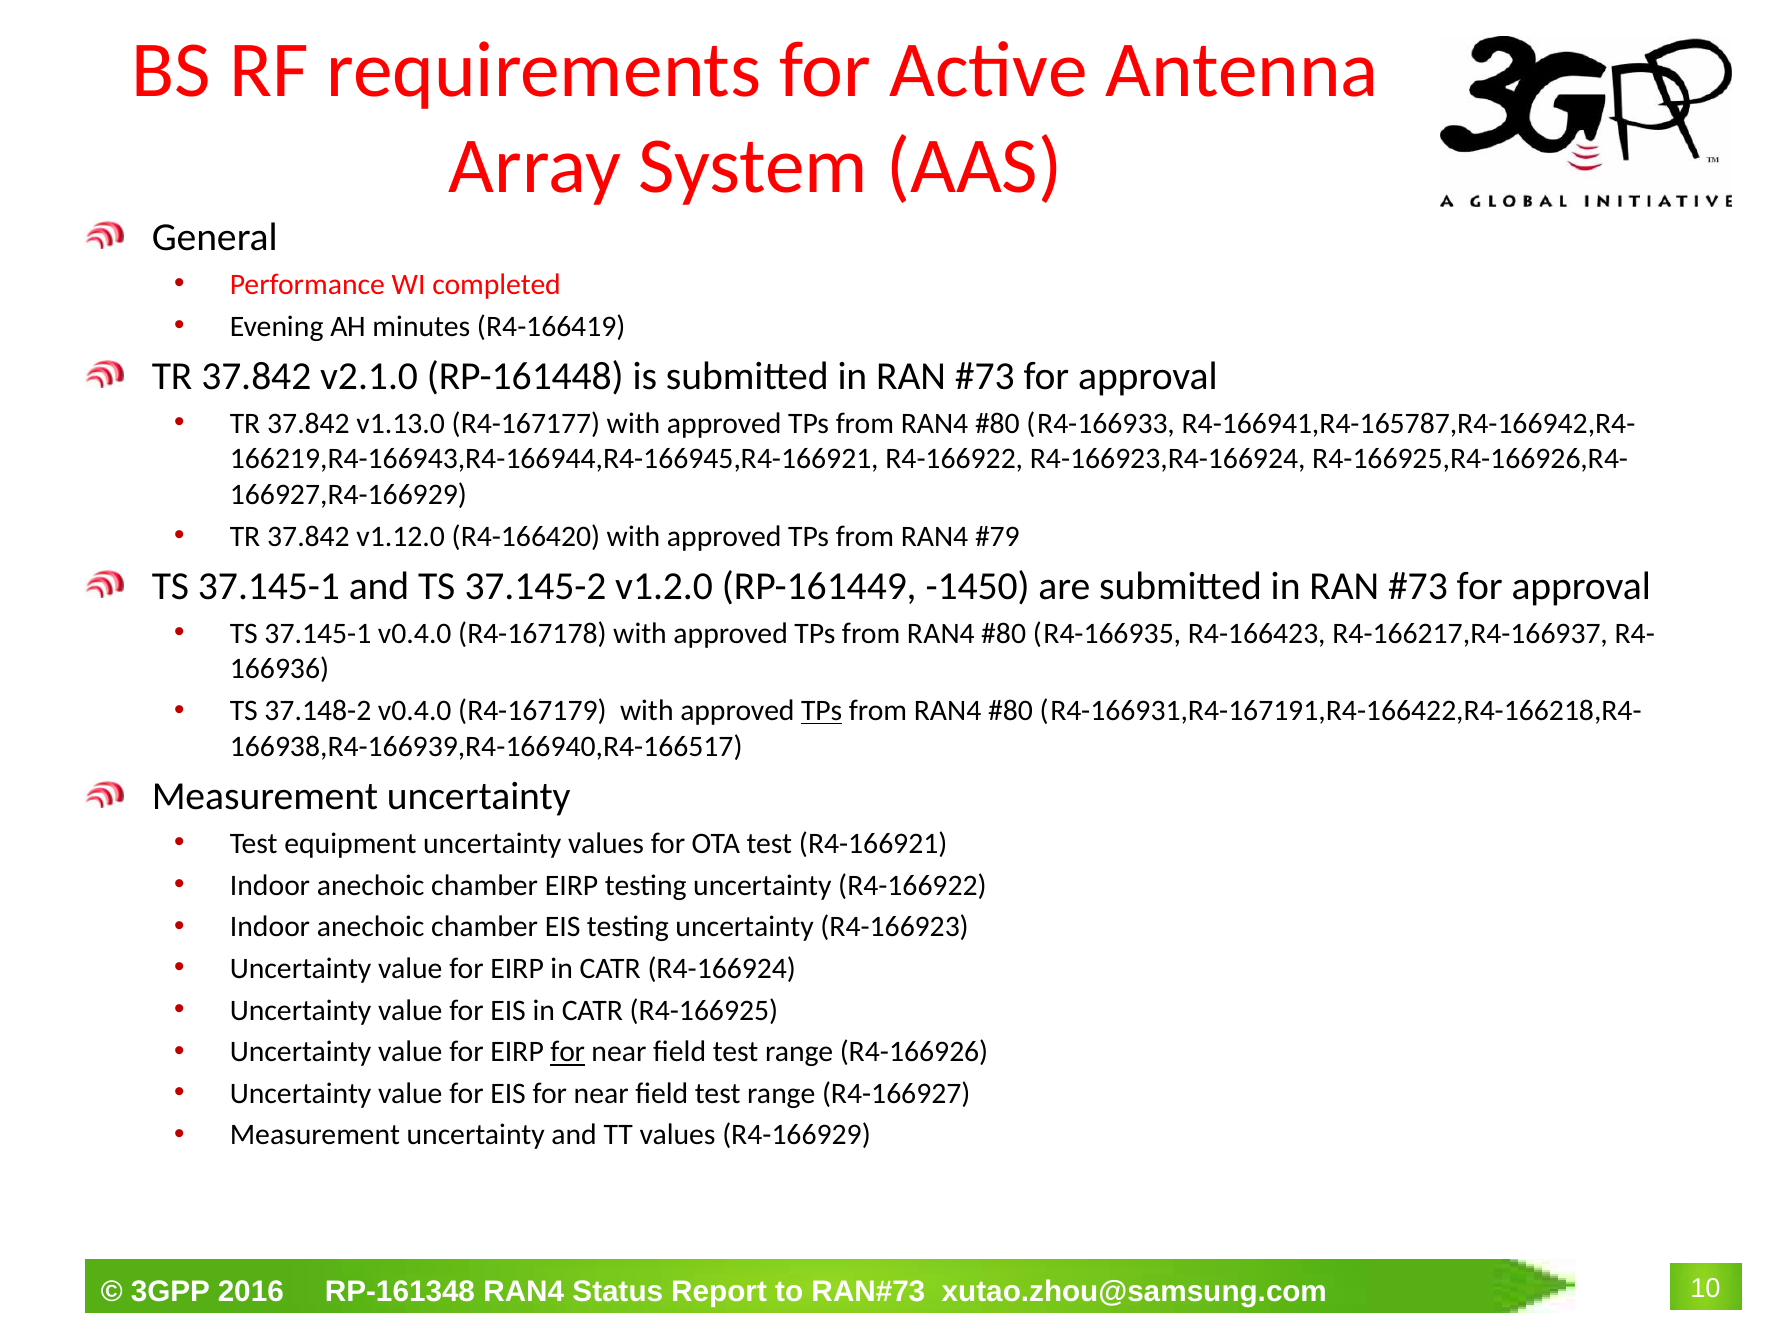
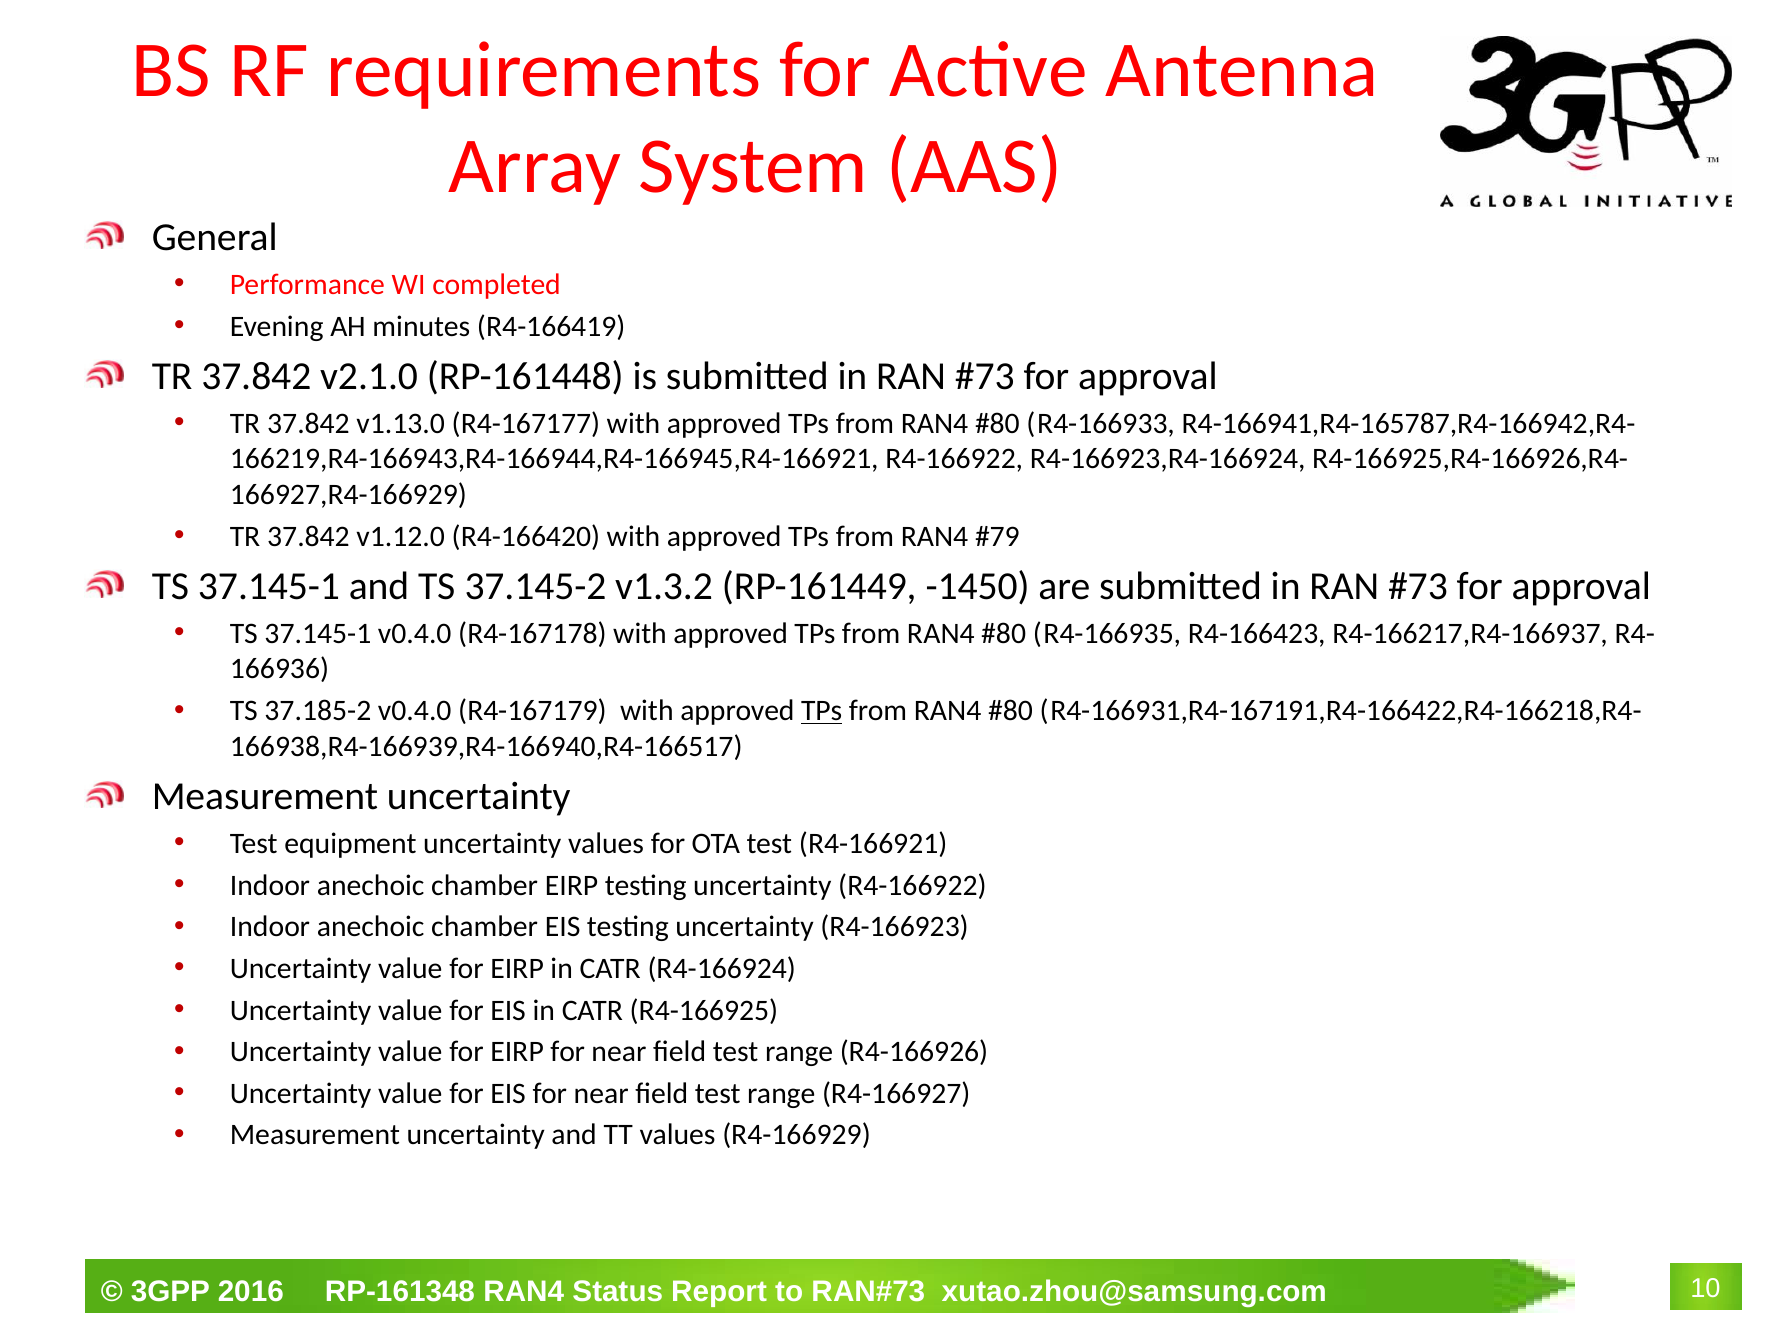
v1.2.0: v1.2.0 -> v1.3.2 (664, 587)
37.148-2: 37.148-2 -> 37.185-2 (318, 711)
for underline: present -> none (568, 1052)
